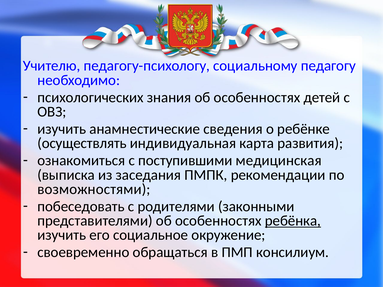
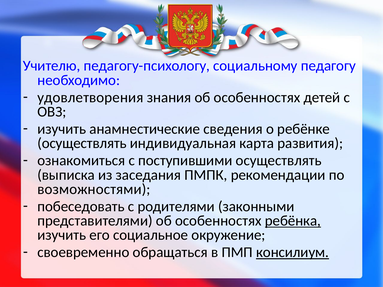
психологических: психологических -> удовлетворения (90, 97)
поступившими медицинская: медицинская -> осуществлять (279, 161)
консилиум underline: none -> present (293, 253)
